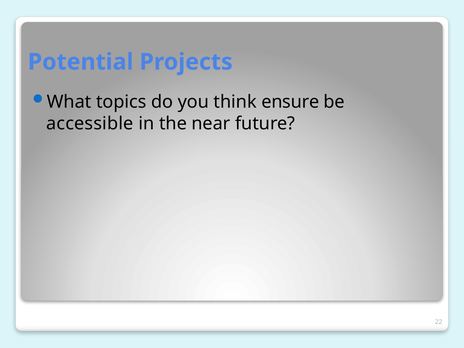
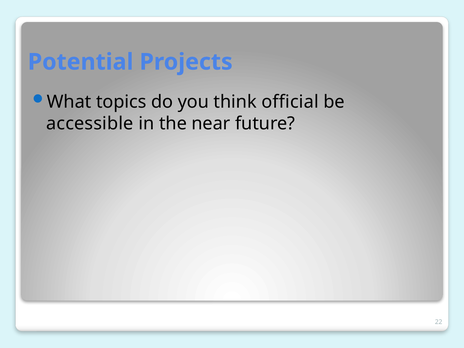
ensure: ensure -> official (290, 102)
